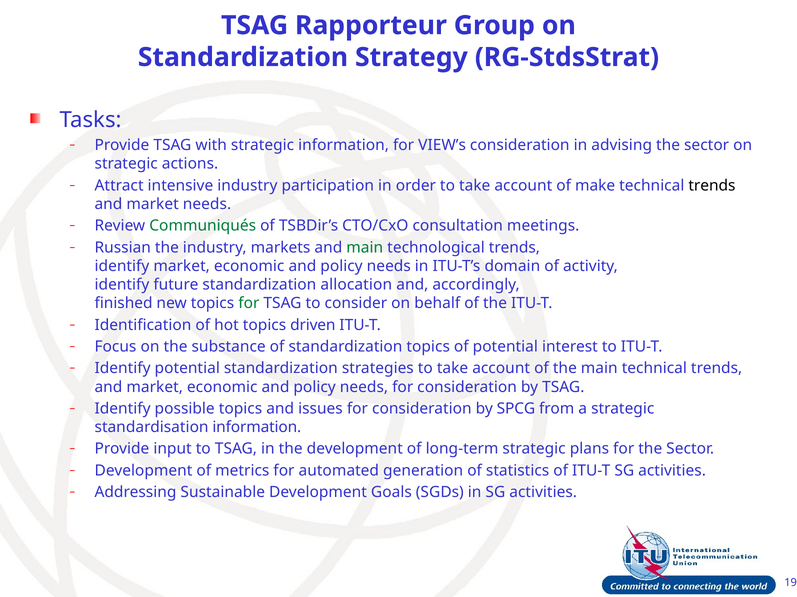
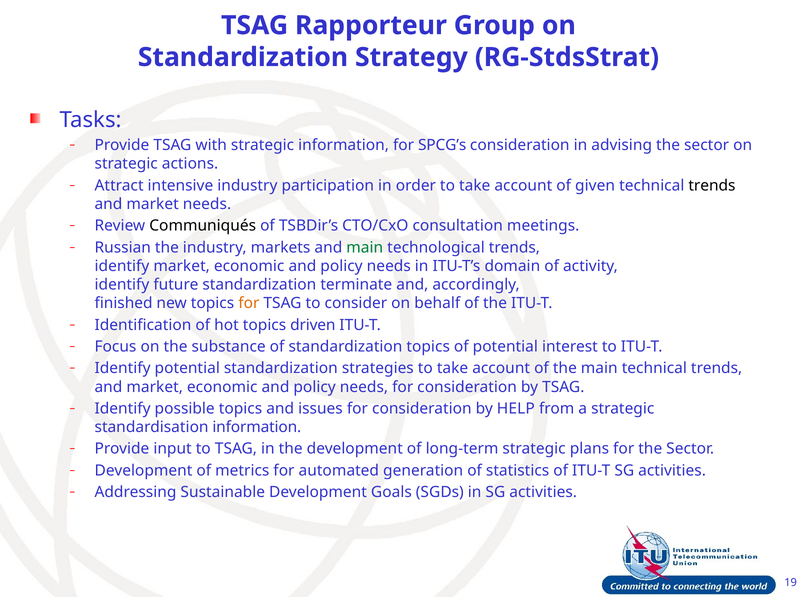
VIEW’s: VIEW’s -> SPCG’s (442, 145)
make: make -> given (595, 186)
Communiqués colour: green -> black (203, 226)
allocation: allocation -> terminate (356, 285)
for colour: green -> orange (249, 304)
SPCG: SPCG -> HELP (516, 409)
